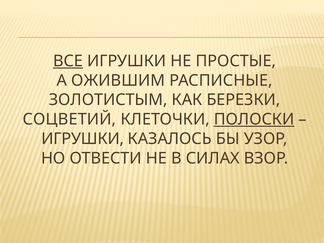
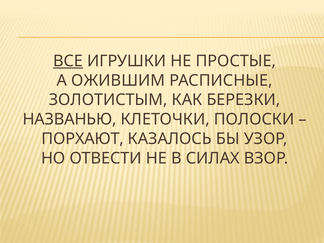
СОЦВЕТИЙ: СОЦВЕТИЙ -> НАЗВАНЬЮ (70, 119)
ПОЛОСКИ underline: present -> none (254, 119)
ИГРУШКИ: ИГРУШКИ -> ПОРХАЮТ (83, 139)
